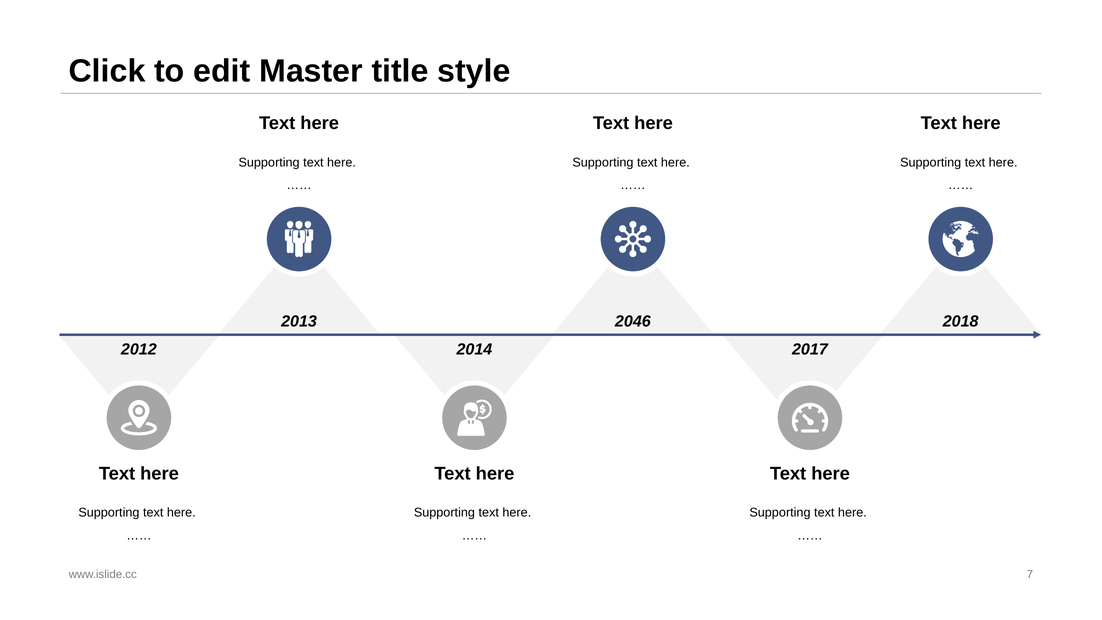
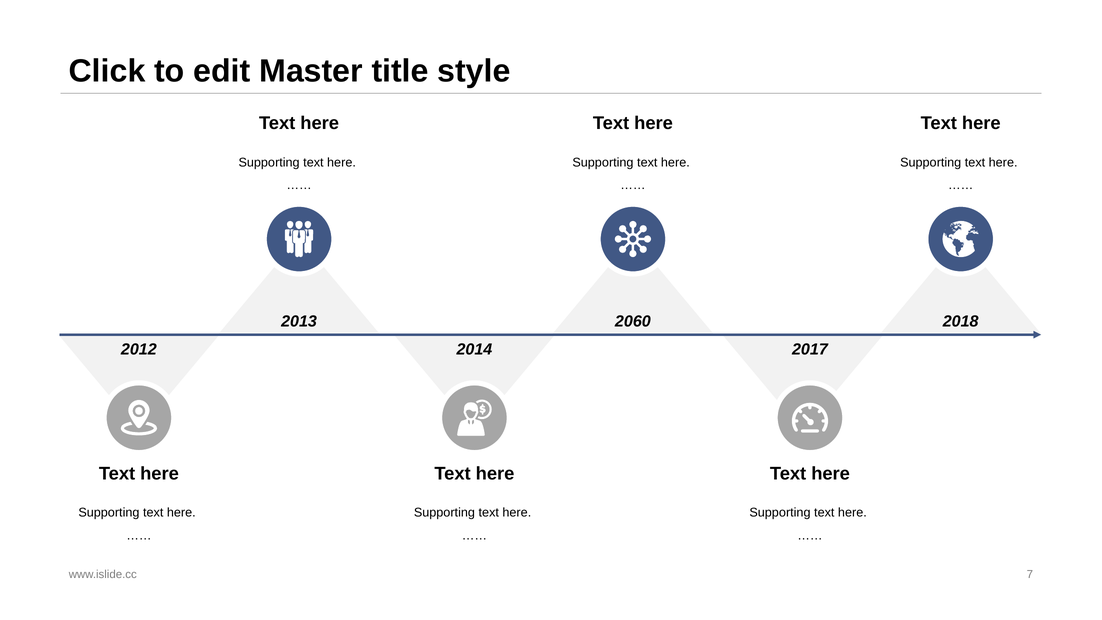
2046: 2046 -> 2060 (633, 321)
